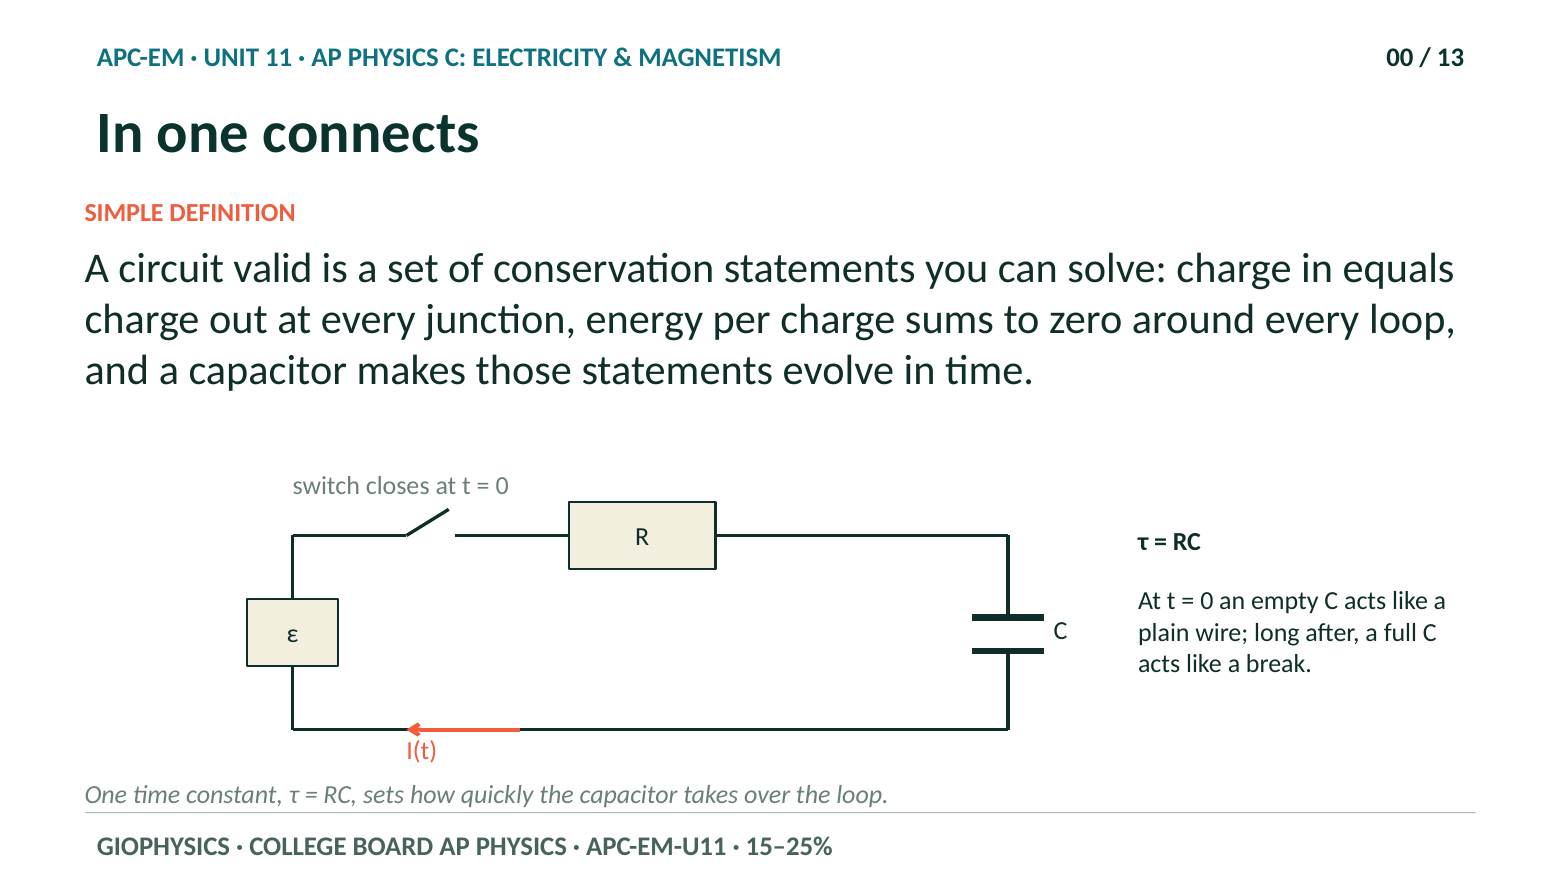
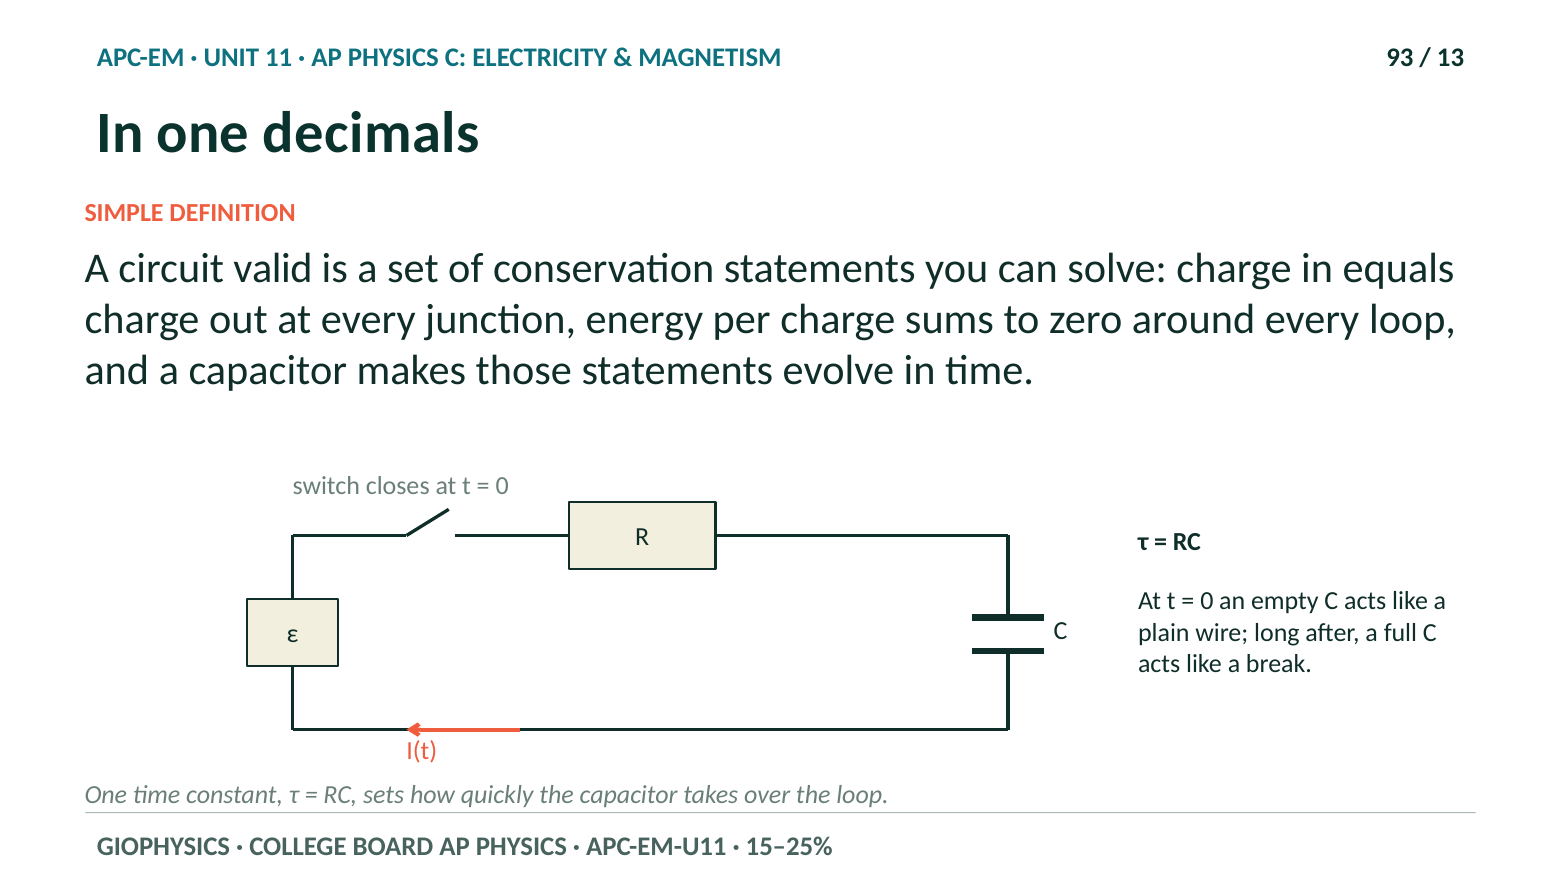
00: 00 -> 93 (1400, 58)
connects: connects -> decimals (371, 133)
